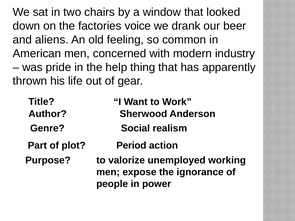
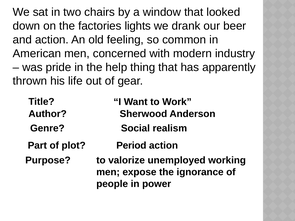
voice: voice -> lights (138, 26)
and aliens: aliens -> action (52, 40)
